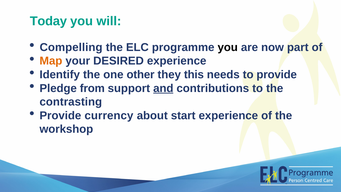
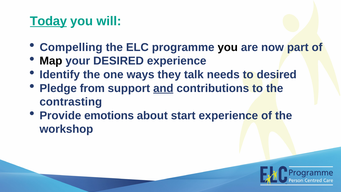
Today underline: none -> present (48, 21)
Map colour: orange -> black (51, 61)
other: other -> ways (141, 75)
this: this -> talk (194, 75)
to provide: provide -> desired (277, 75)
currency: currency -> emotions (109, 115)
